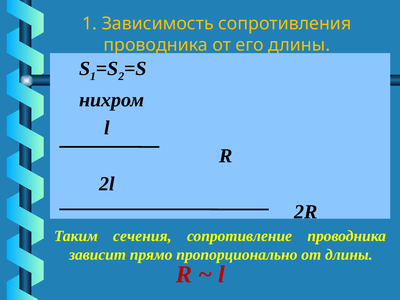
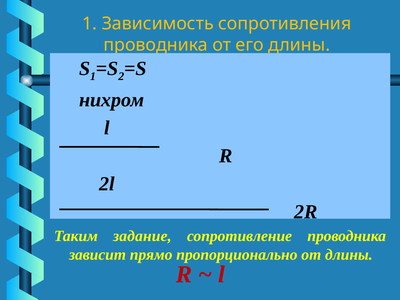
сечения: сечения -> задание (142, 236)
